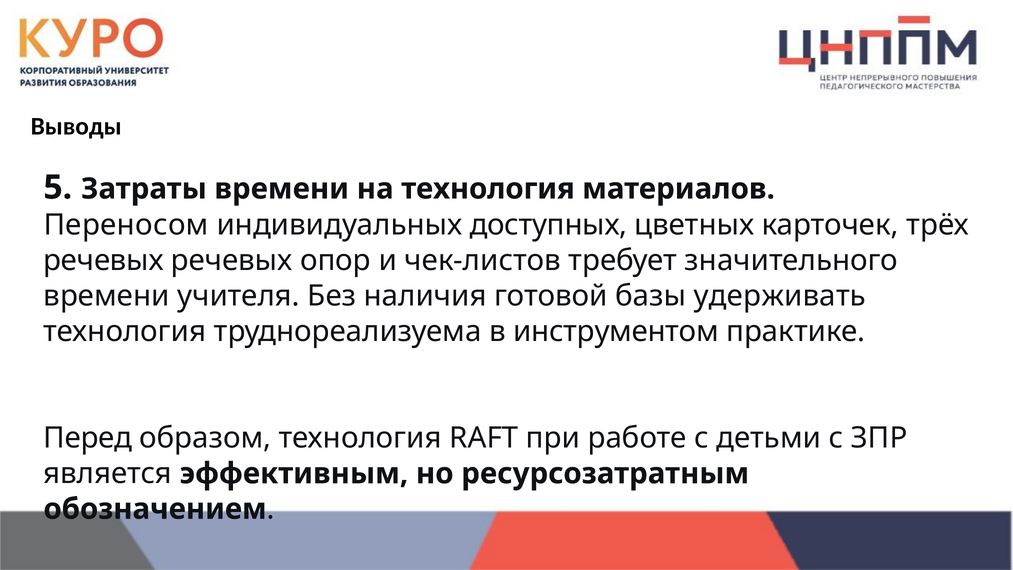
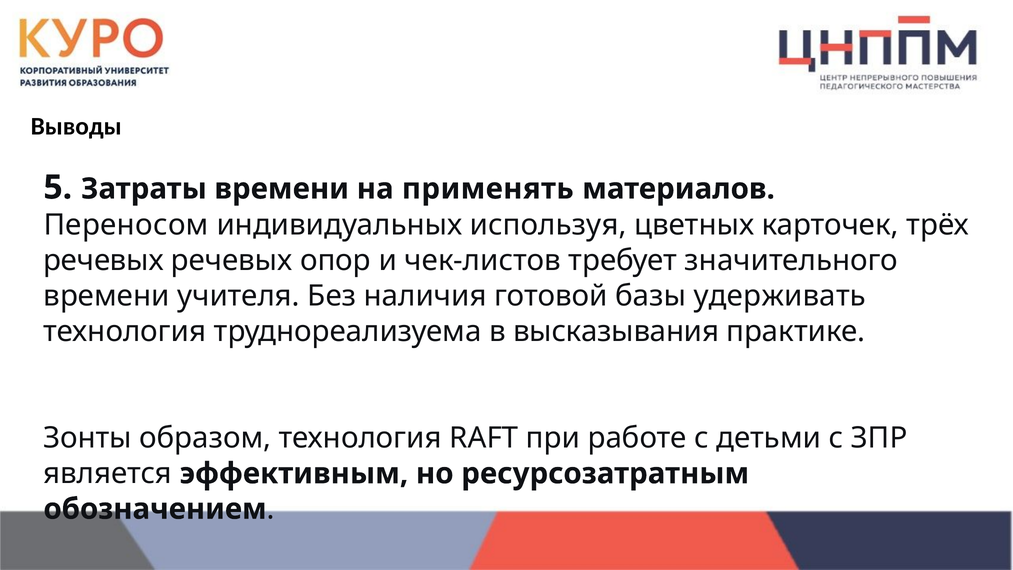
на технология: технология -> применять (488, 189)
доступных: доступных -> используя (548, 225)
инструментом: инструментом -> высказывания (616, 332)
Перед: Перед -> Зонты (88, 438)
